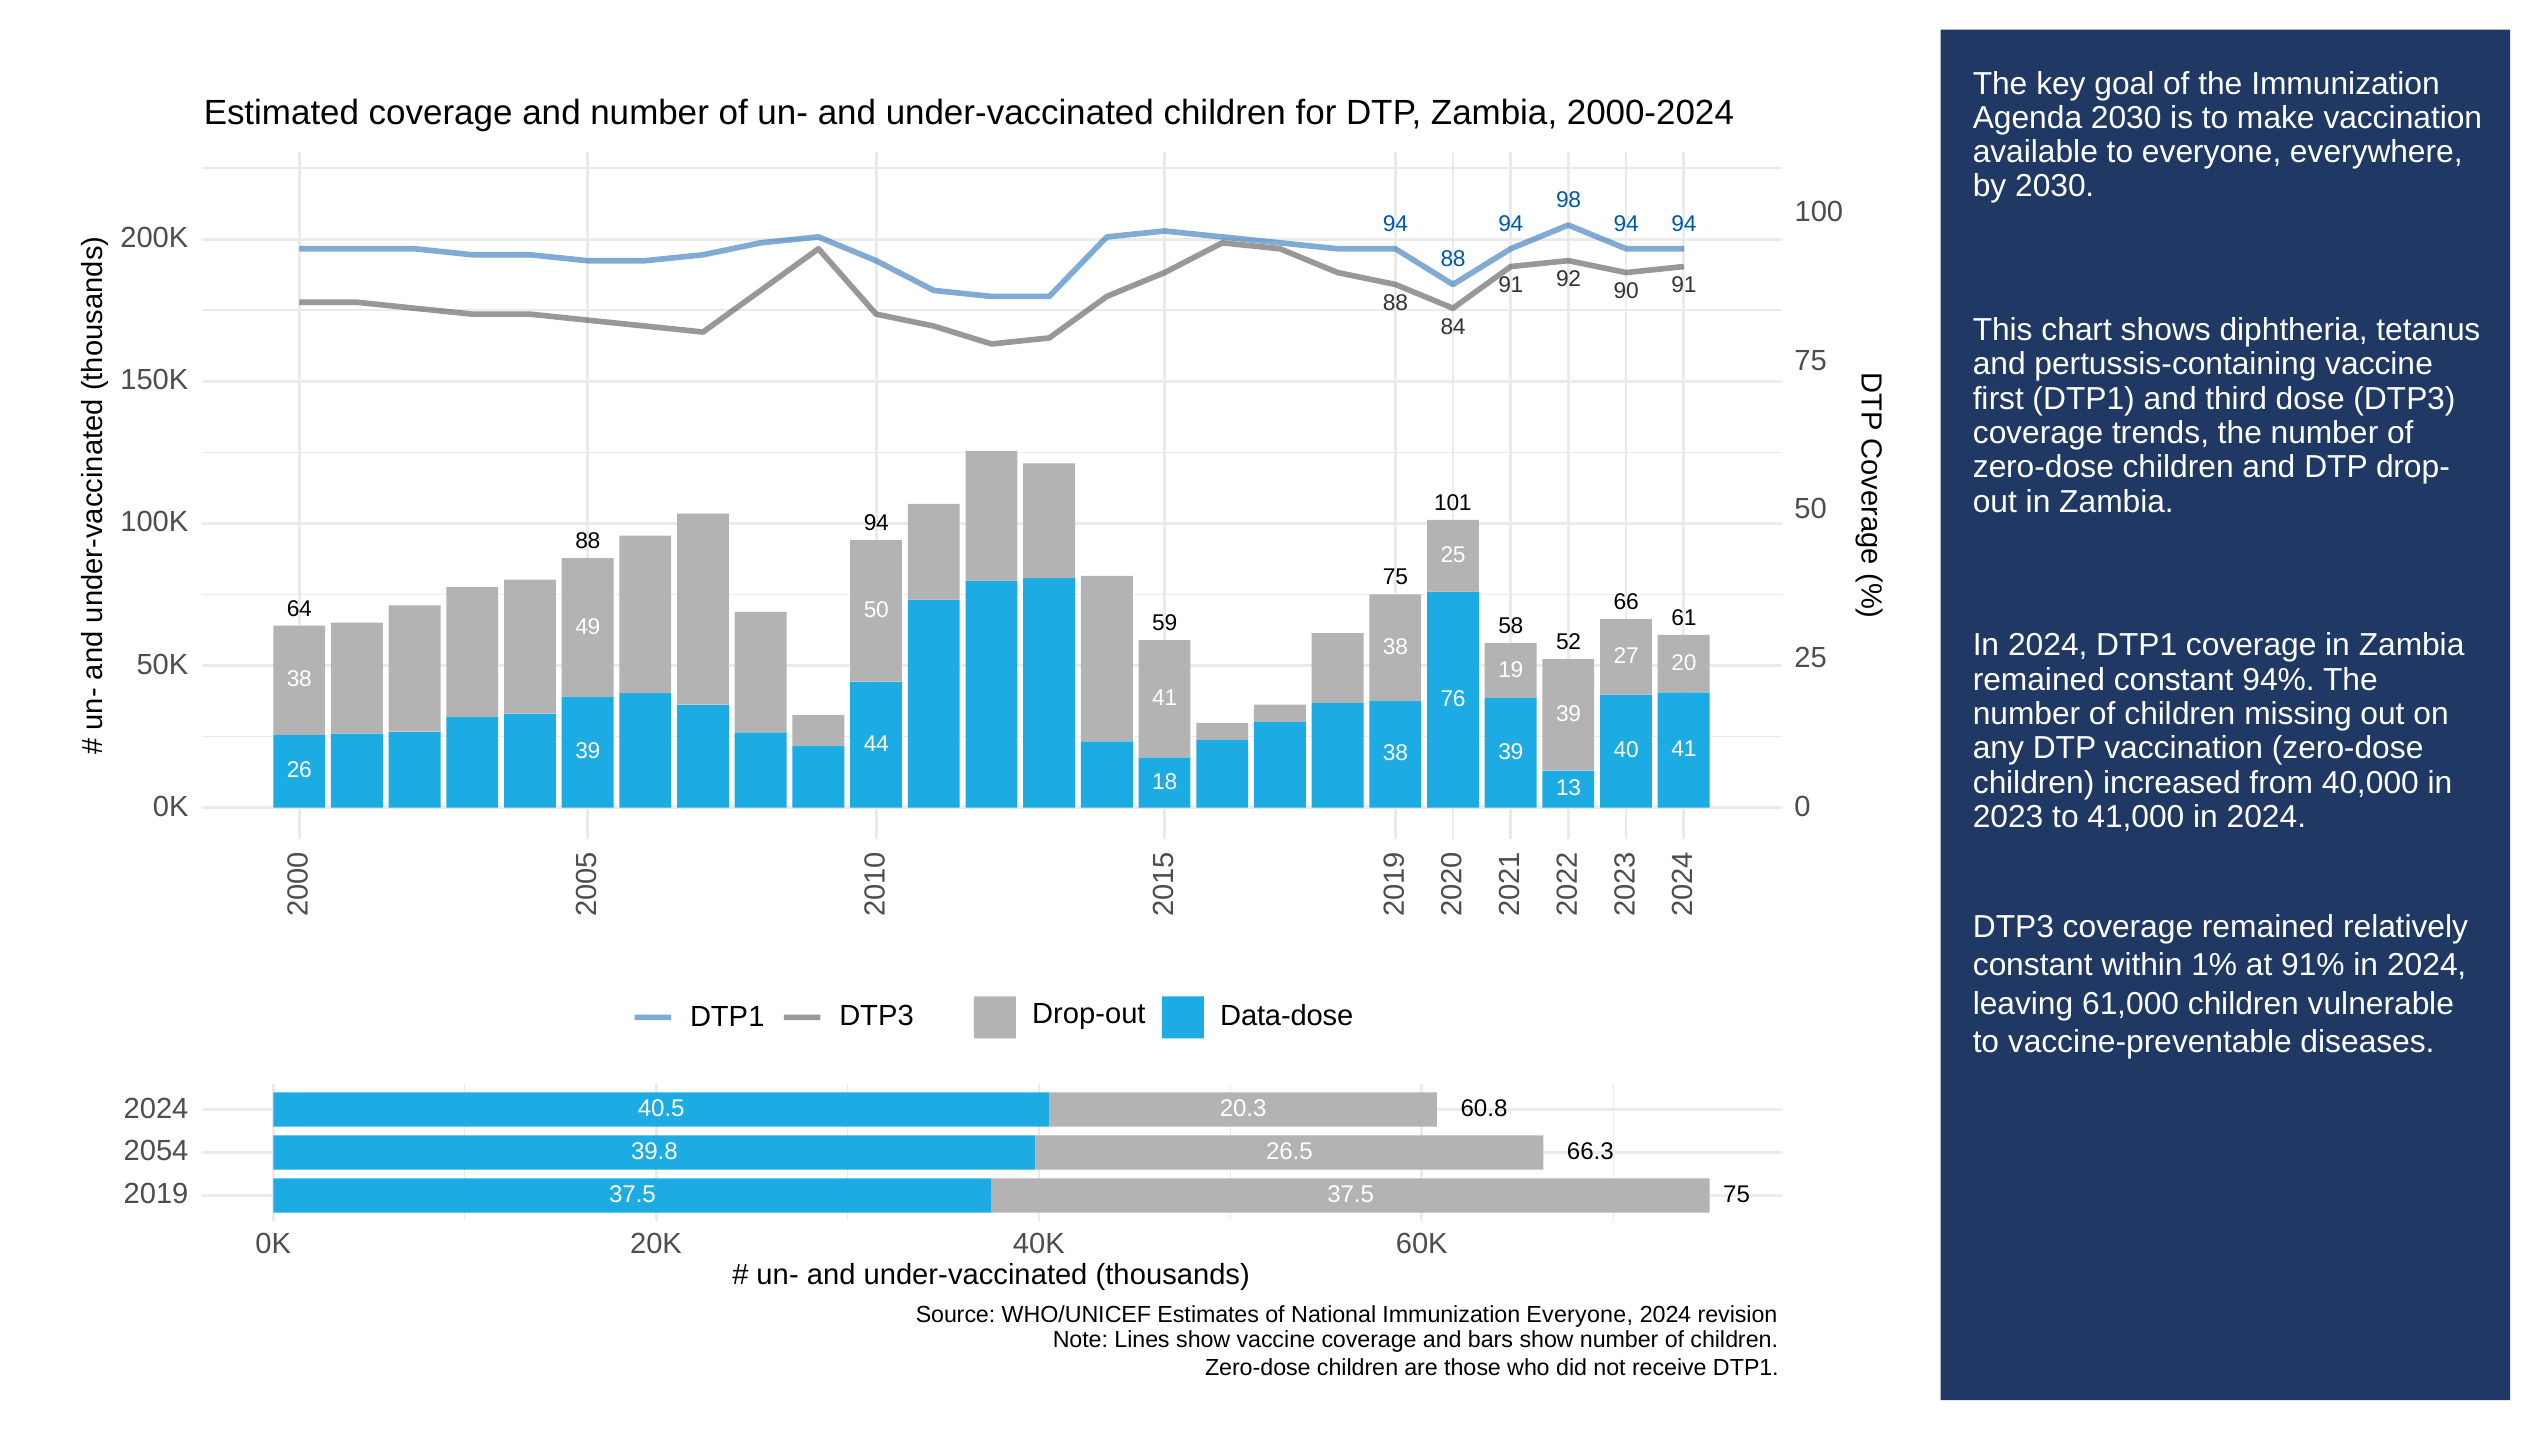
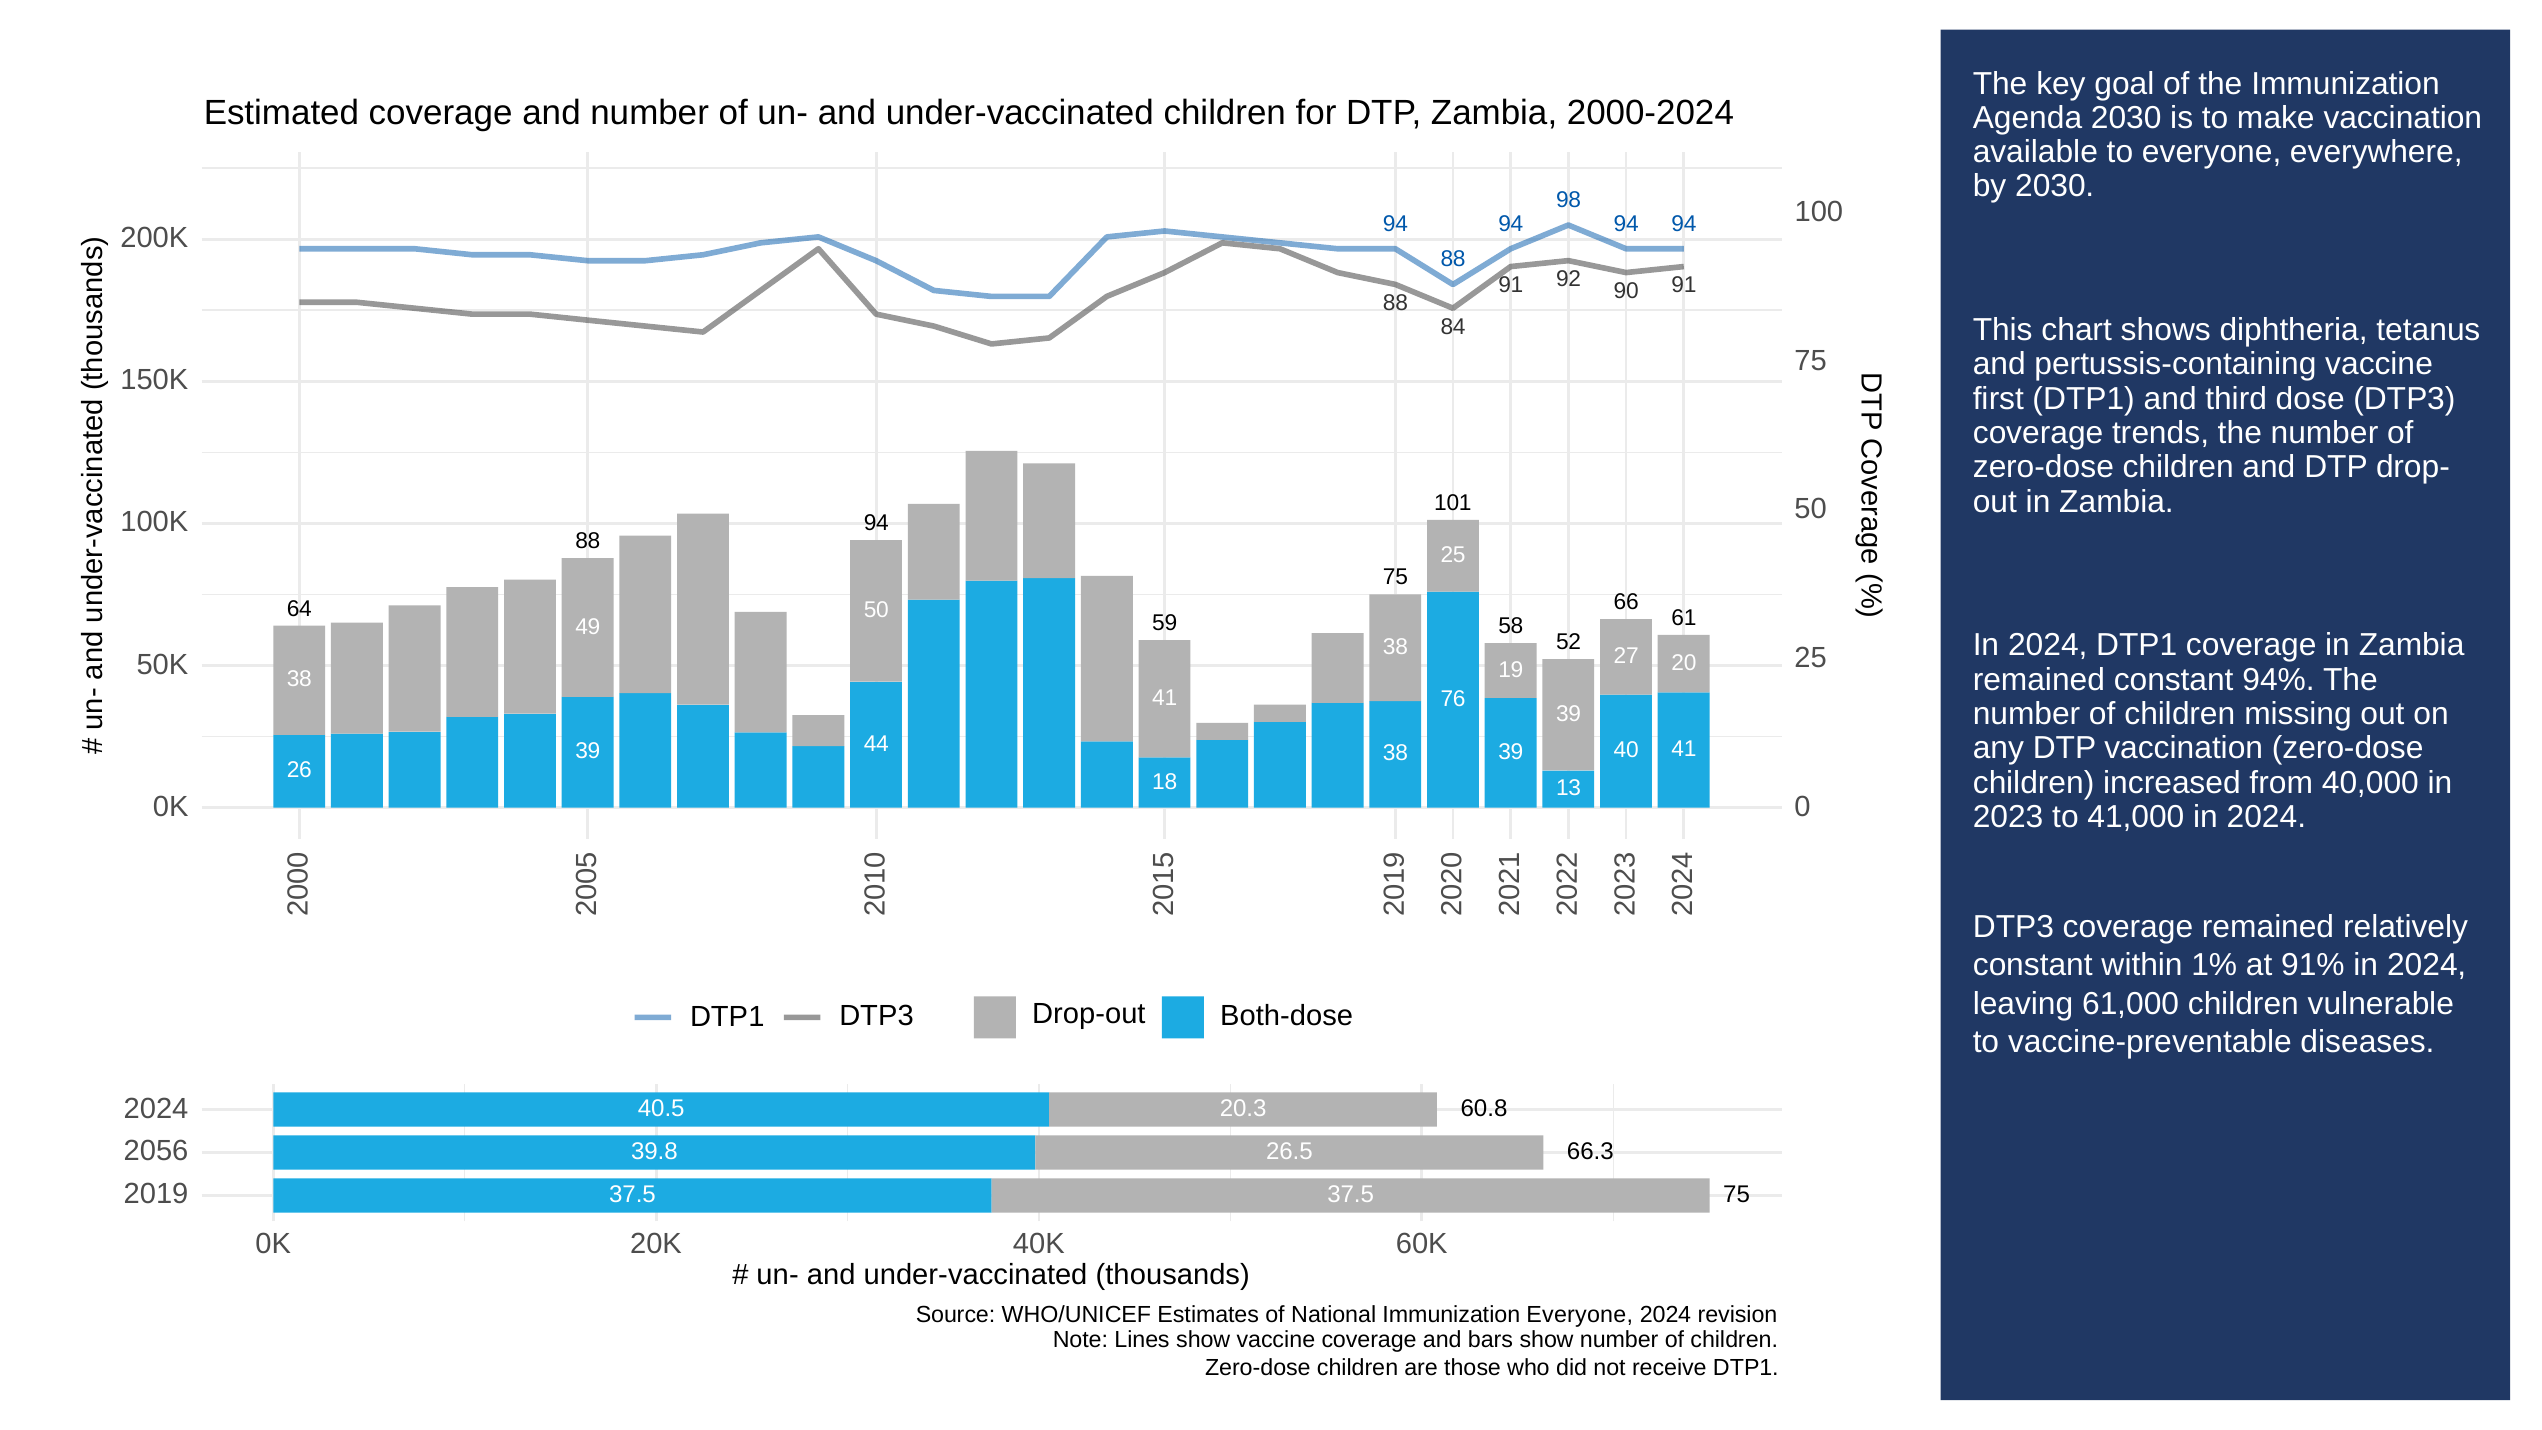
Data-dose: Data-dose -> Both-dose (1287, 1016)
2054: 2054 -> 2056 (156, 1151)
